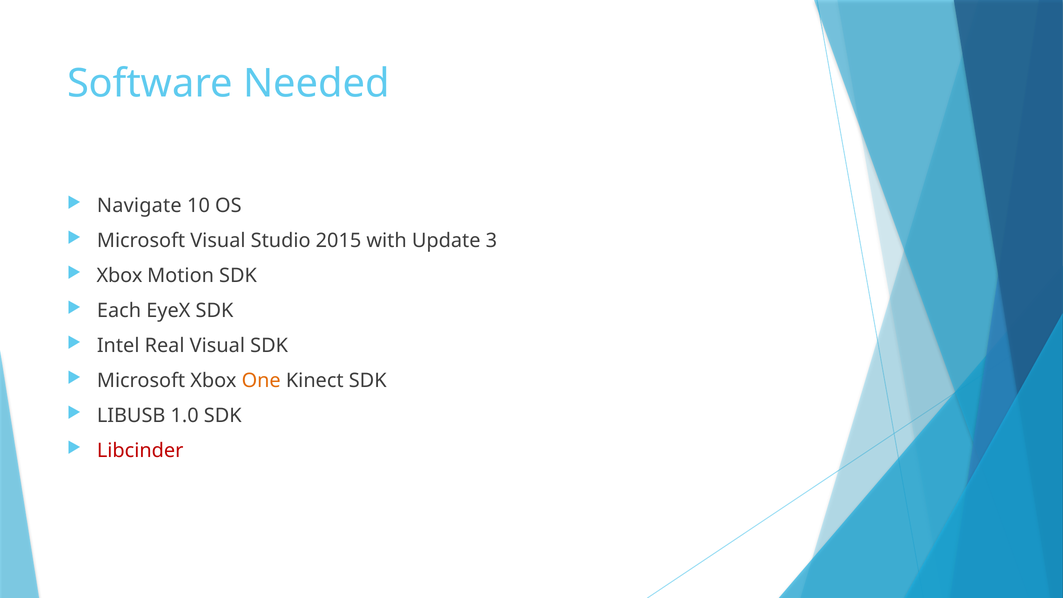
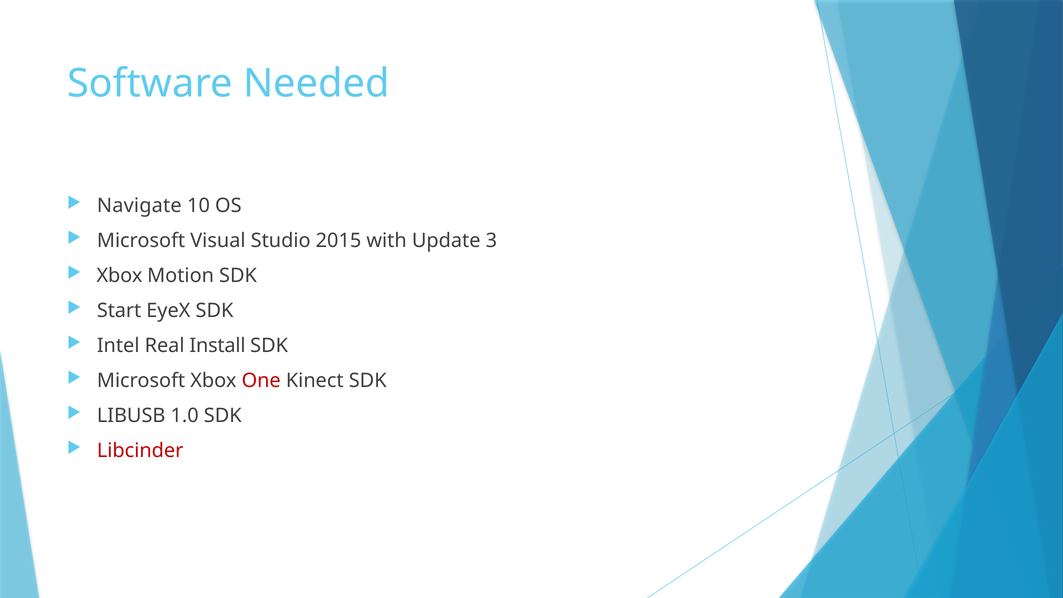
Each: Each -> Start (119, 311)
Real Visual: Visual -> Install (217, 346)
One colour: orange -> red (261, 381)
